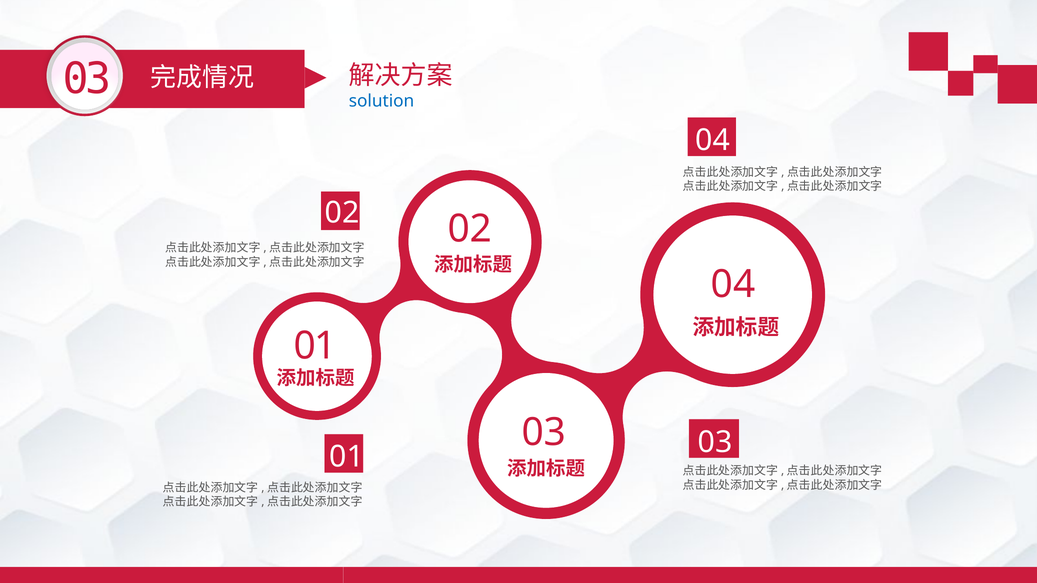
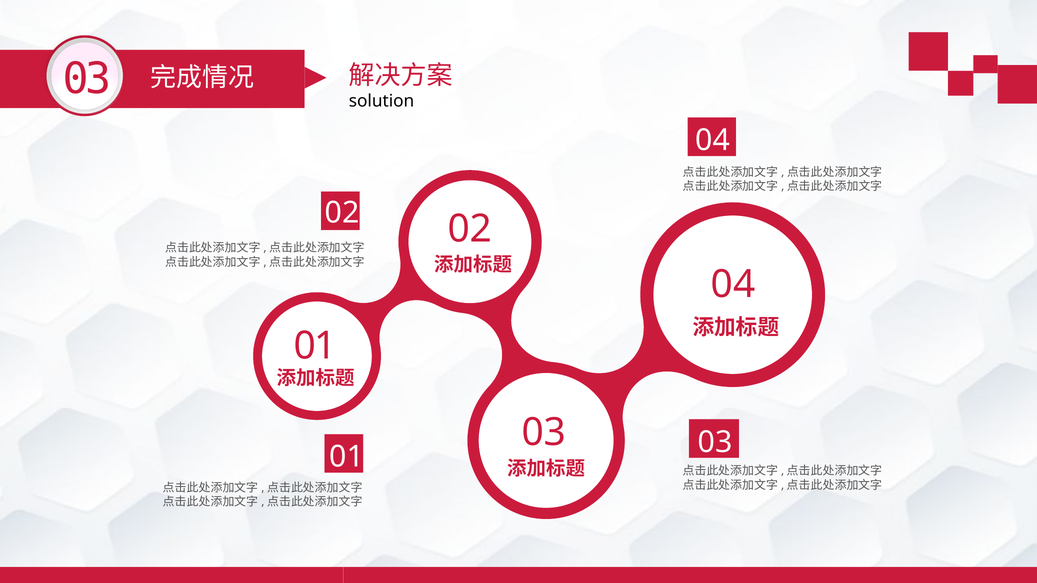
solution colour: blue -> black (382, 101)
